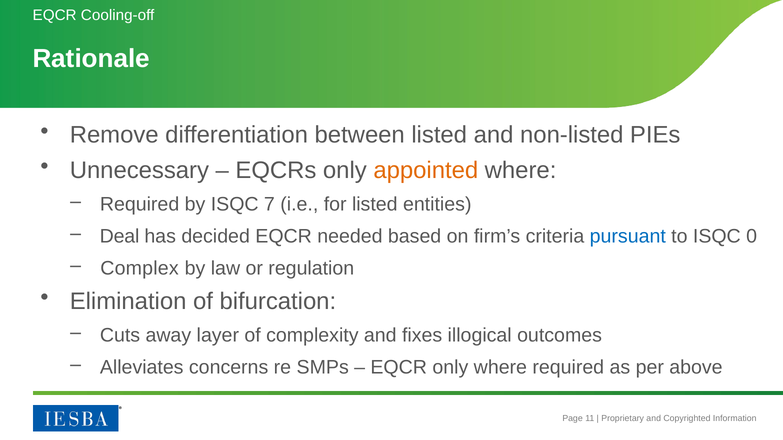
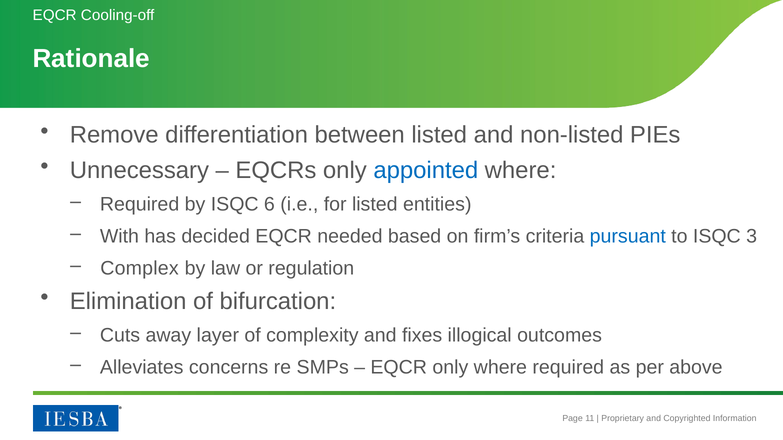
appointed colour: orange -> blue (426, 170)
7: 7 -> 6 (269, 205)
Deal: Deal -> With (119, 237)
0: 0 -> 3 (752, 237)
